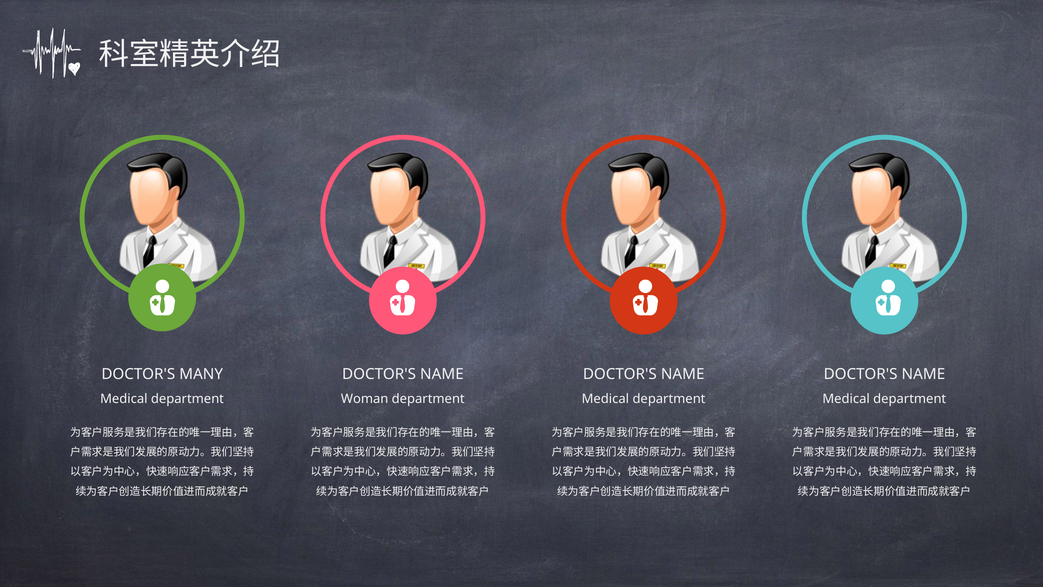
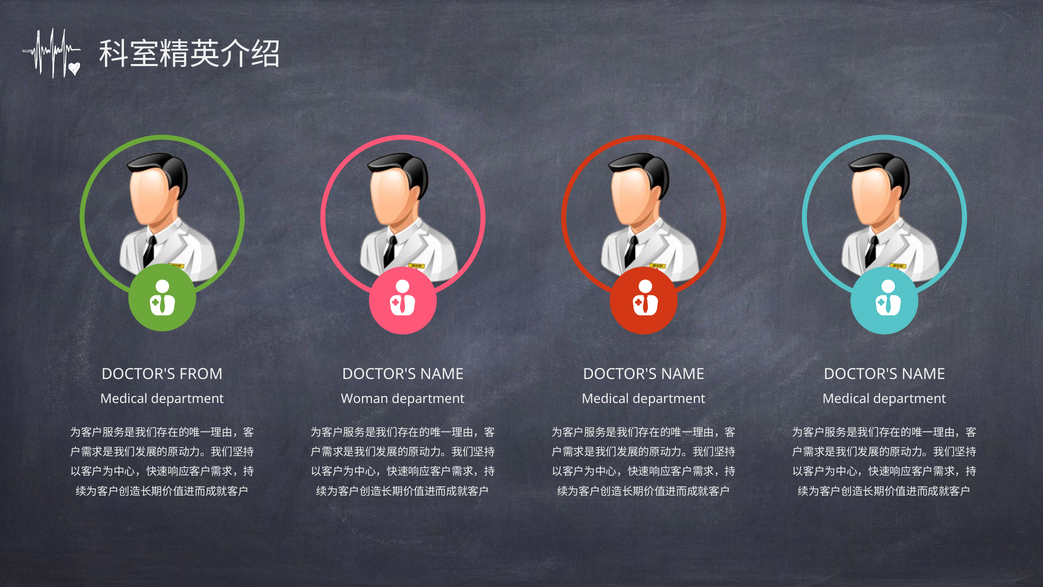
MANY: MANY -> FROM (201, 374)
